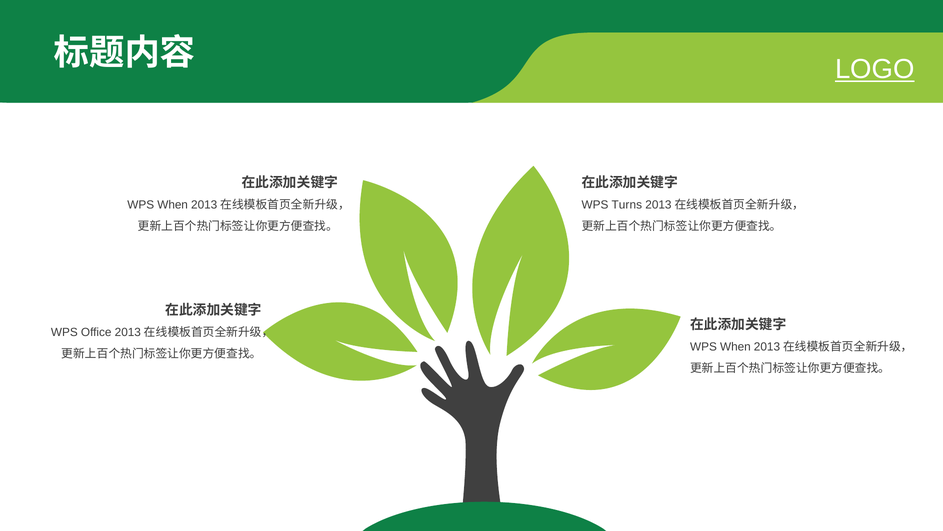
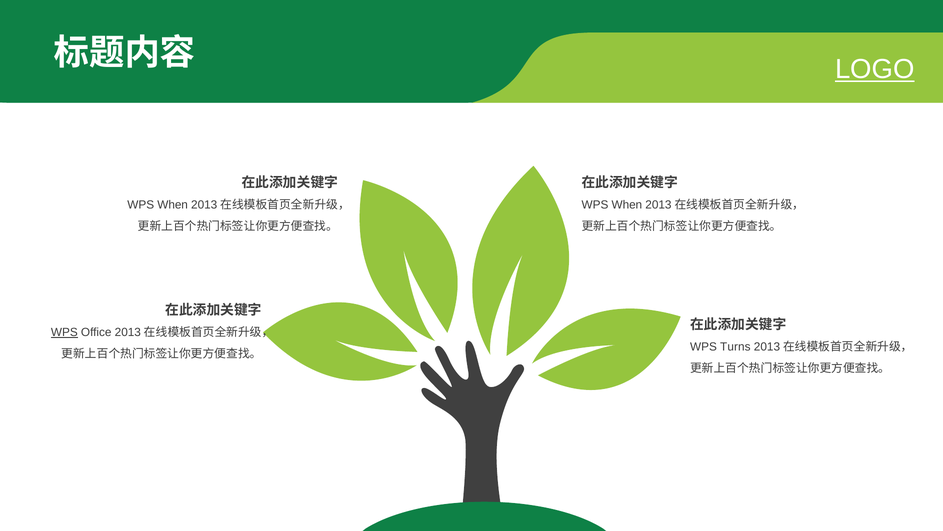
Turns: Turns -> When (627, 205)
WPS underline: none -> present (64, 332)
When: When -> Turns (735, 347)
